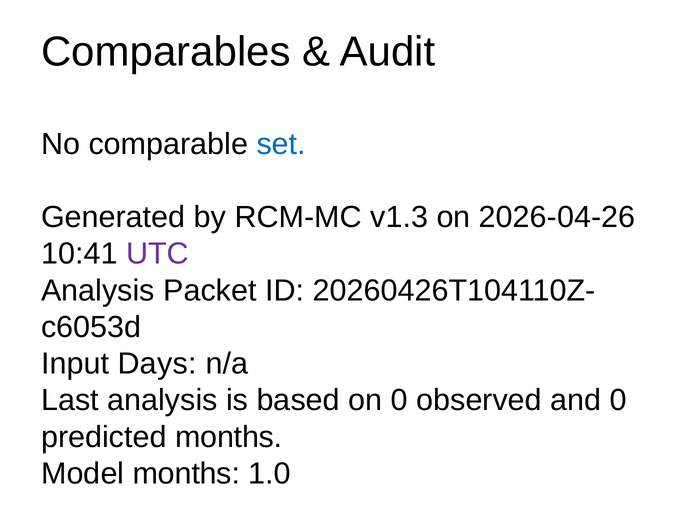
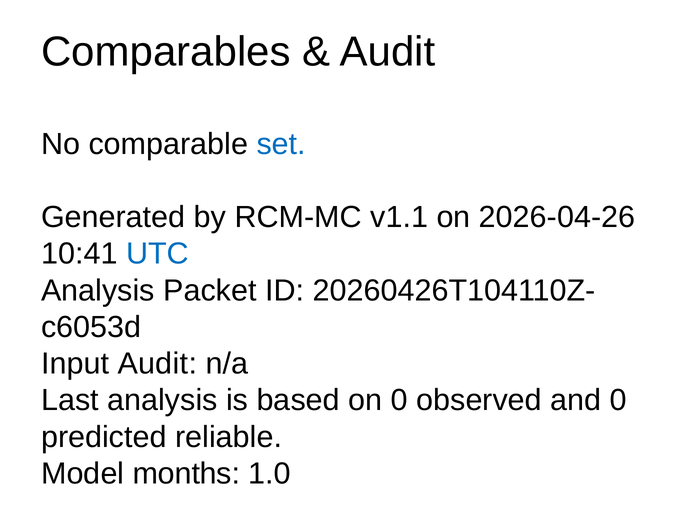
v1.3: v1.3 -> v1.1 (399, 217)
UTC colour: purple -> blue (157, 254)
Input Days: Days -> Audit (157, 364)
predicted months: months -> reliable (229, 437)
